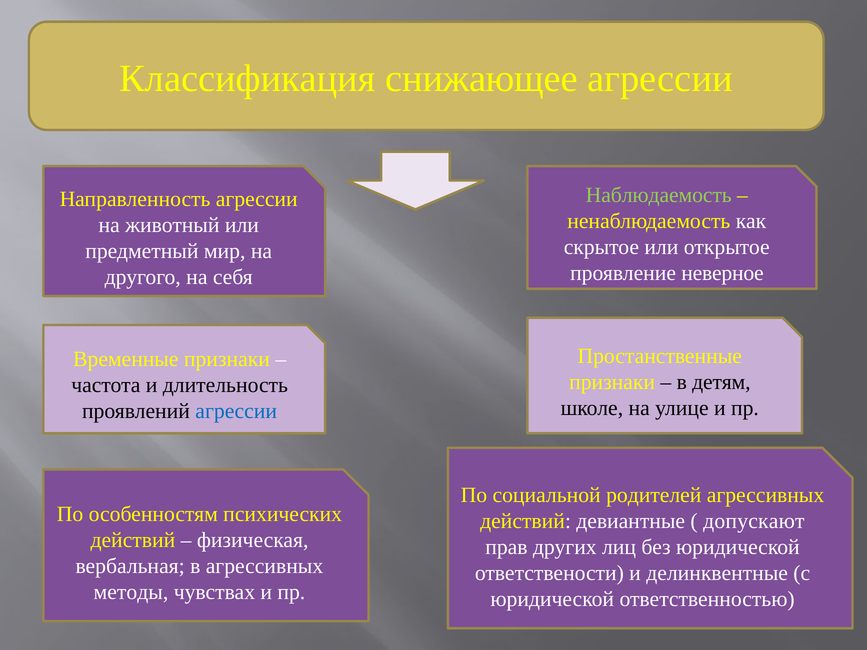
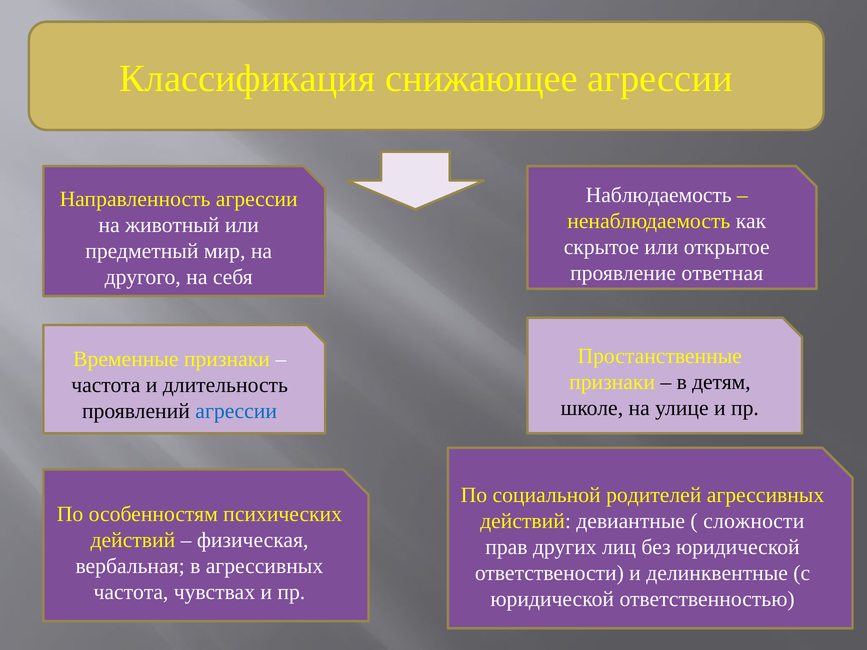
Наблюдаемость colour: light green -> white (659, 195)
неверное: неверное -> ответная (722, 273)
допускают: допускают -> сложности (754, 521)
методы: методы -> частота (131, 592)
